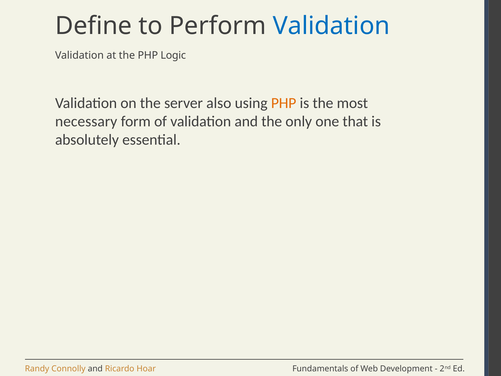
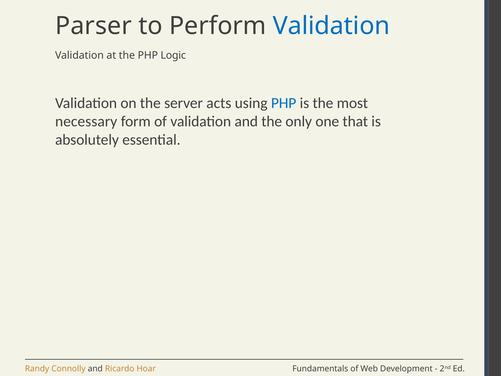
Define: Define -> Parser (93, 26)
also: also -> acts (219, 103)
PHP colour: orange -> blue (284, 103)
